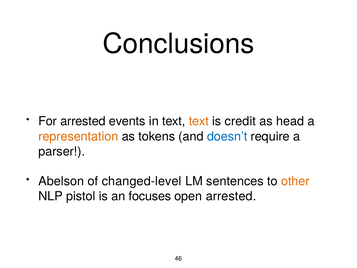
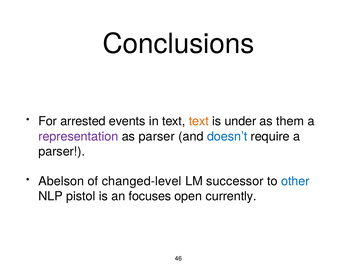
credit: credit -> under (240, 121)
head: head -> them (290, 121)
representation colour: orange -> purple (78, 136)
as tokens: tokens -> parser (157, 136)
sentences: sentences -> successor (235, 181)
other colour: orange -> blue (295, 181)
open arrested: arrested -> currently (231, 196)
